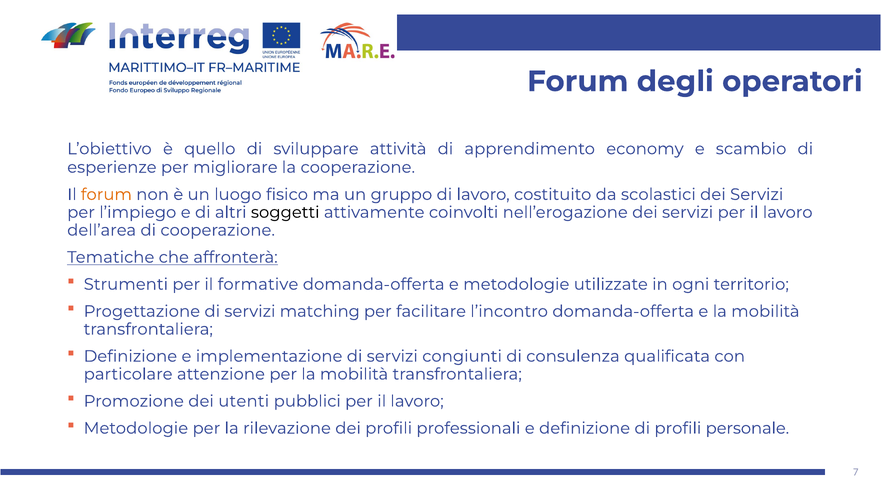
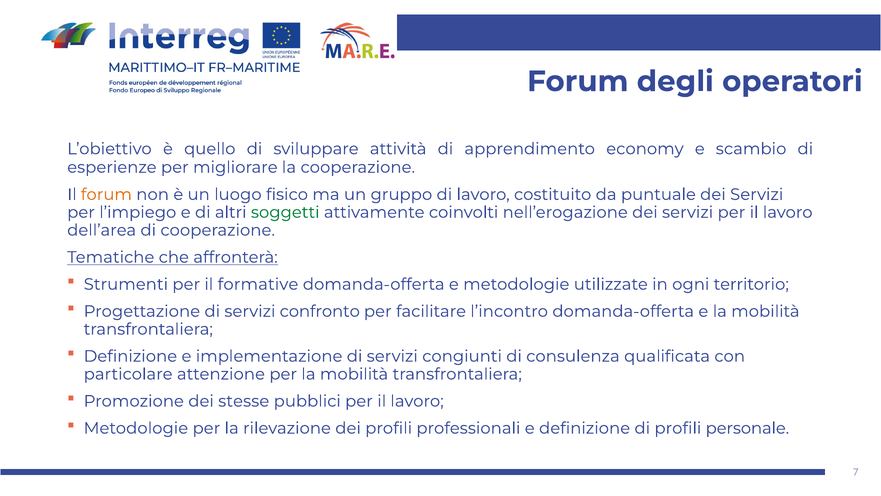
scolastici: scolastici -> puntuale (658, 194)
soggetti colour: black -> green (285, 212)
matching: matching -> confronto (320, 311)
utenti: utenti -> stesse (244, 401)
